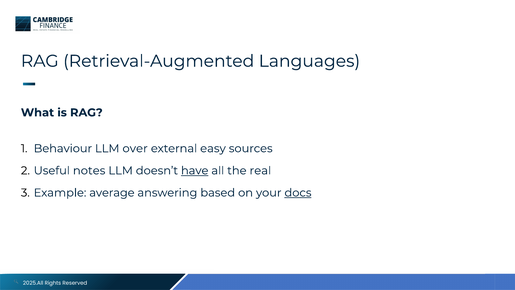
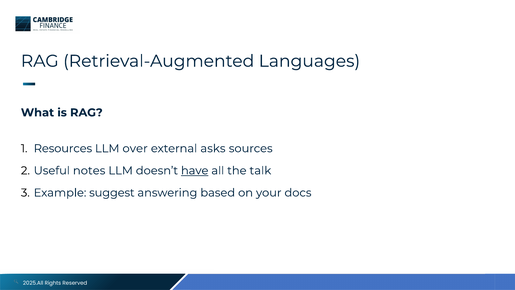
Behaviour: Behaviour -> Resources (63, 148)
easy: easy -> asks (213, 148)
real: real -> talk (260, 170)
average: average -> suggest (112, 193)
docs underline: present -> none (298, 193)
